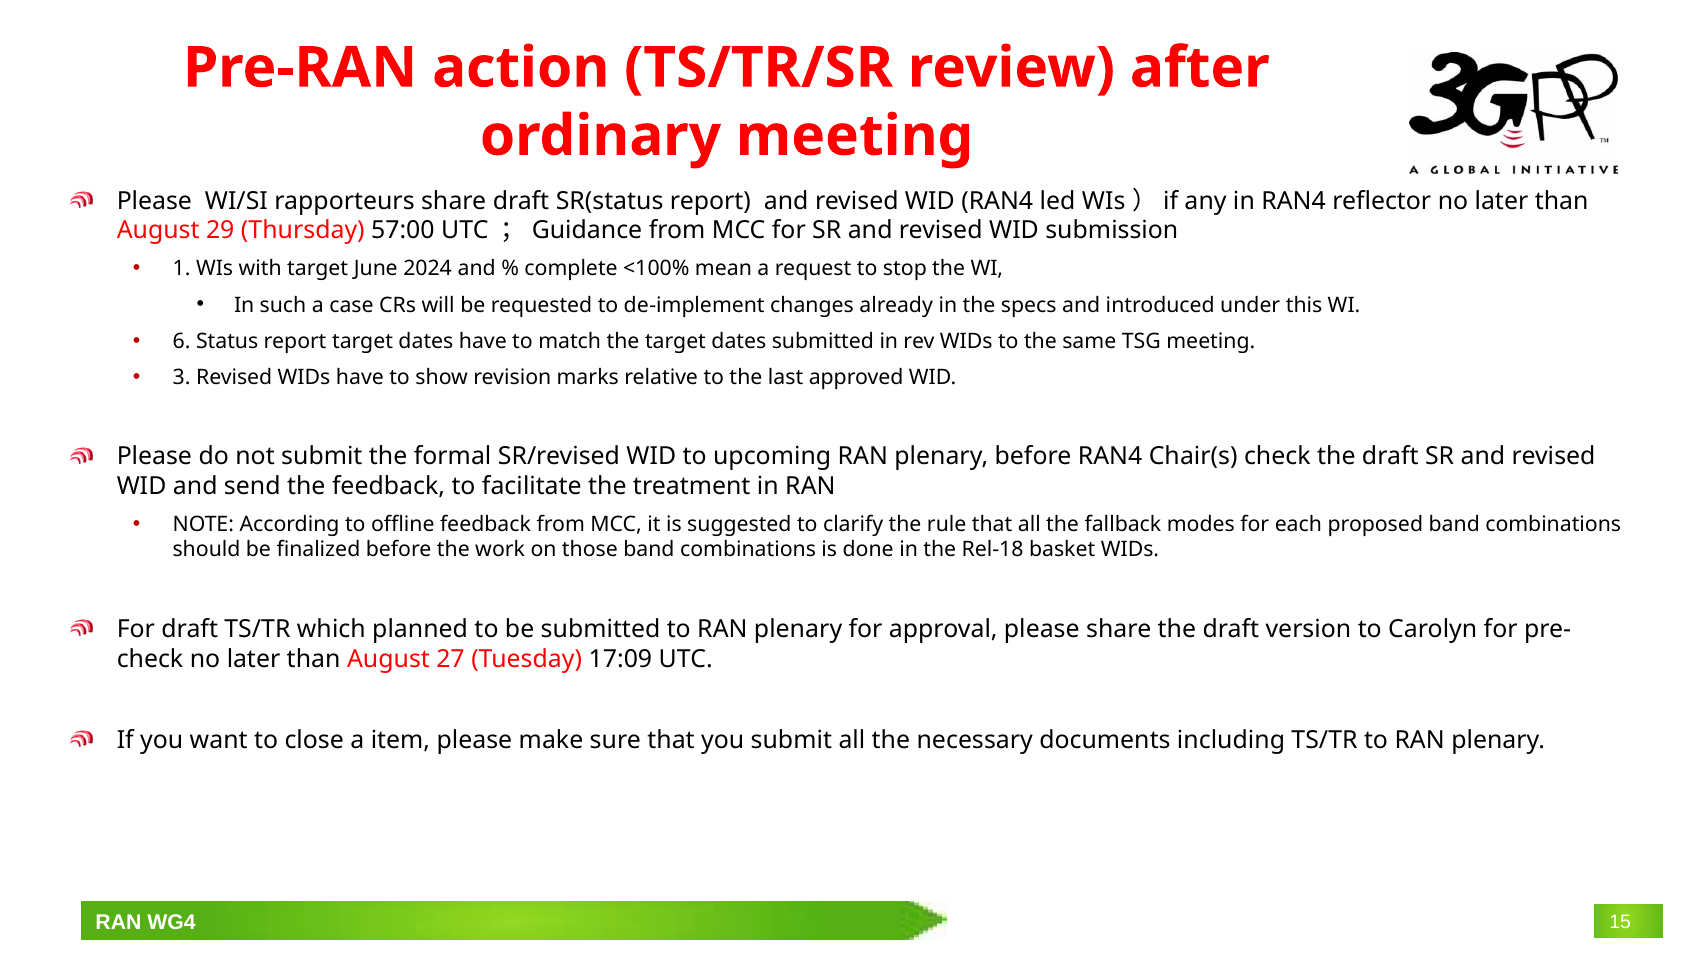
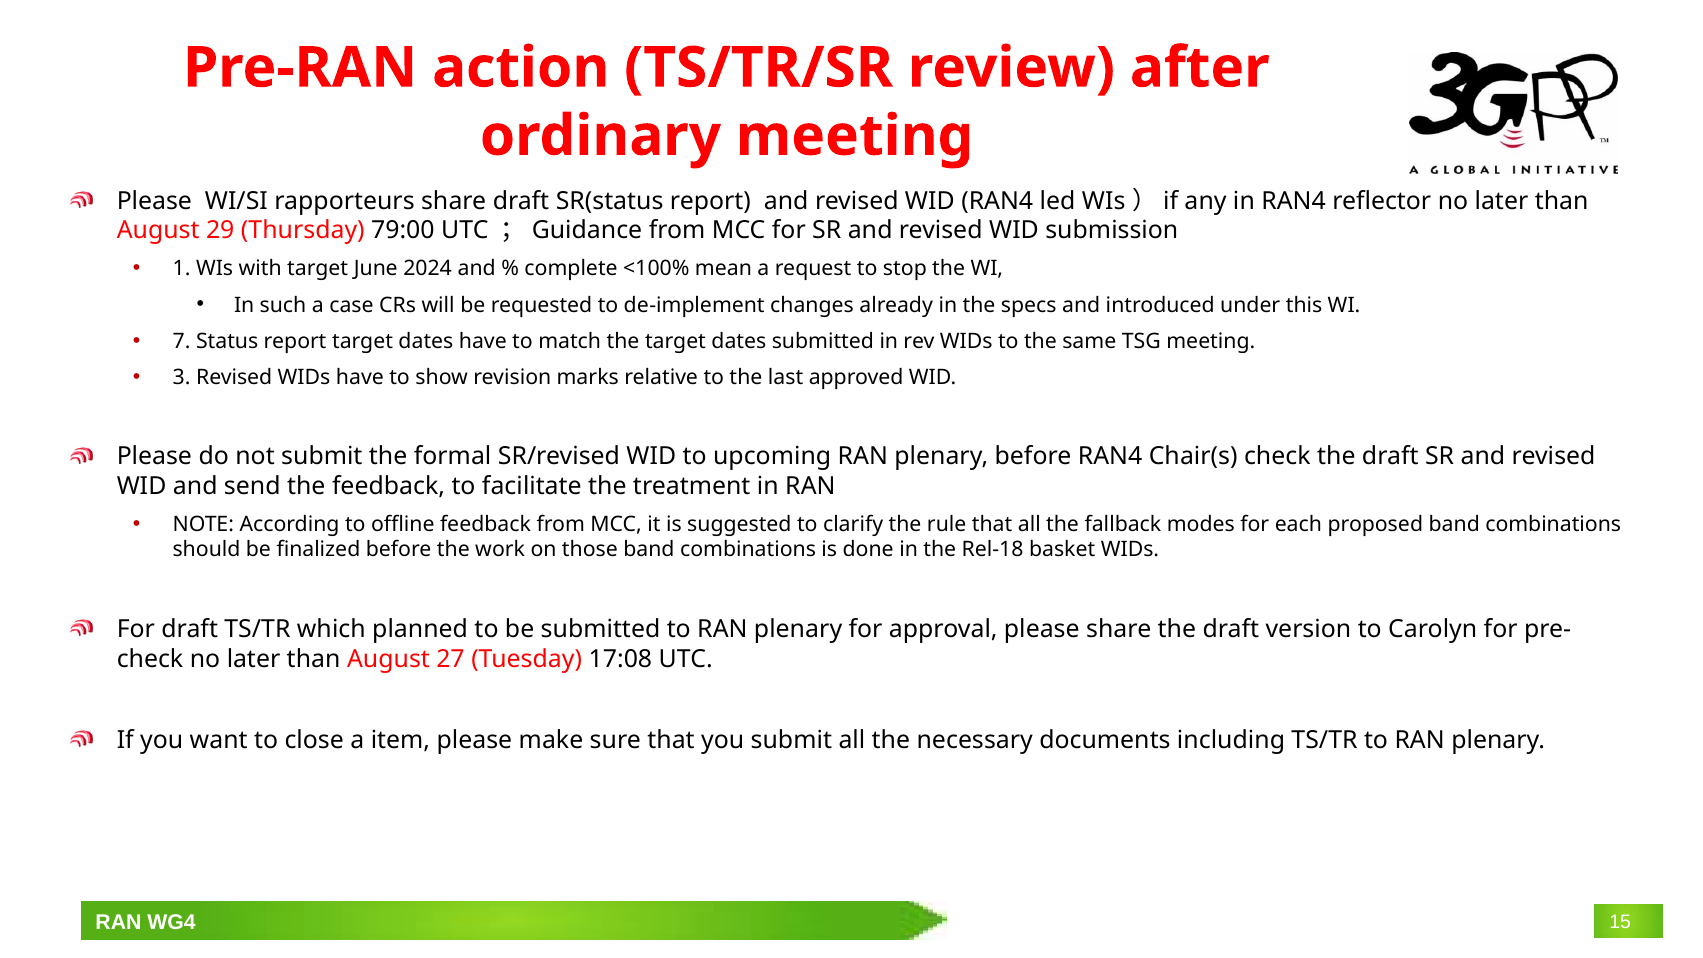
57:00: 57:00 -> 79:00 (403, 231)
6: 6 -> 7 (182, 341)
17:09: 17:09 -> 17:08 (620, 659)
